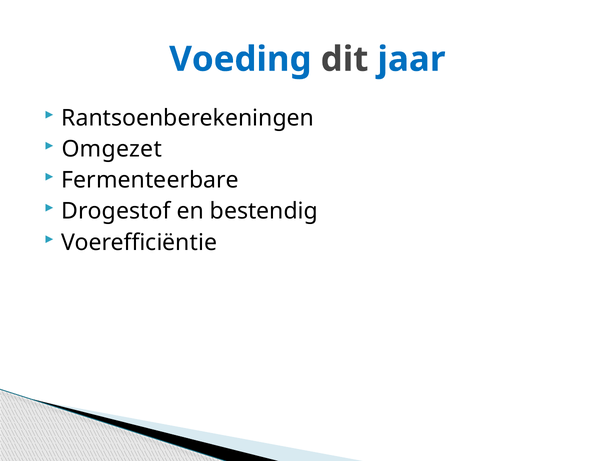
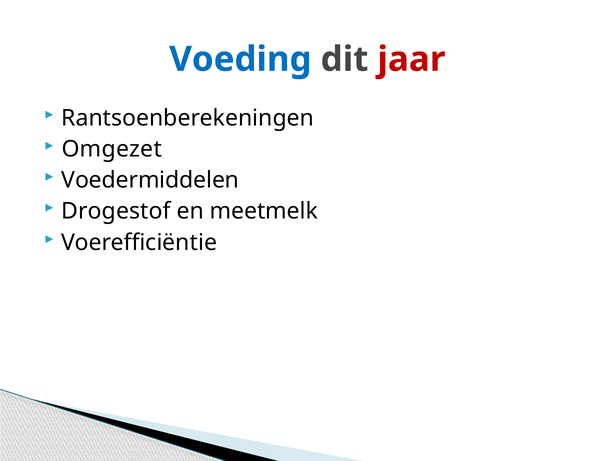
jaar colour: blue -> red (411, 59)
Fermenteerbare: Fermenteerbare -> Voedermiddelen (150, 180)
bestendig: bestendig -> meetmelk (264, 211)
